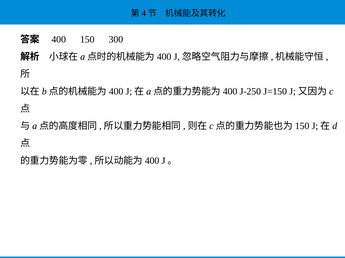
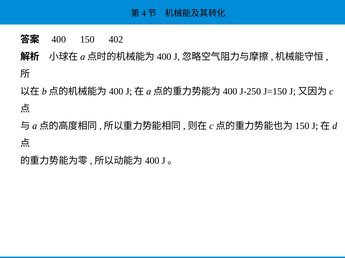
300: 300 -> 402 (116, 39)
